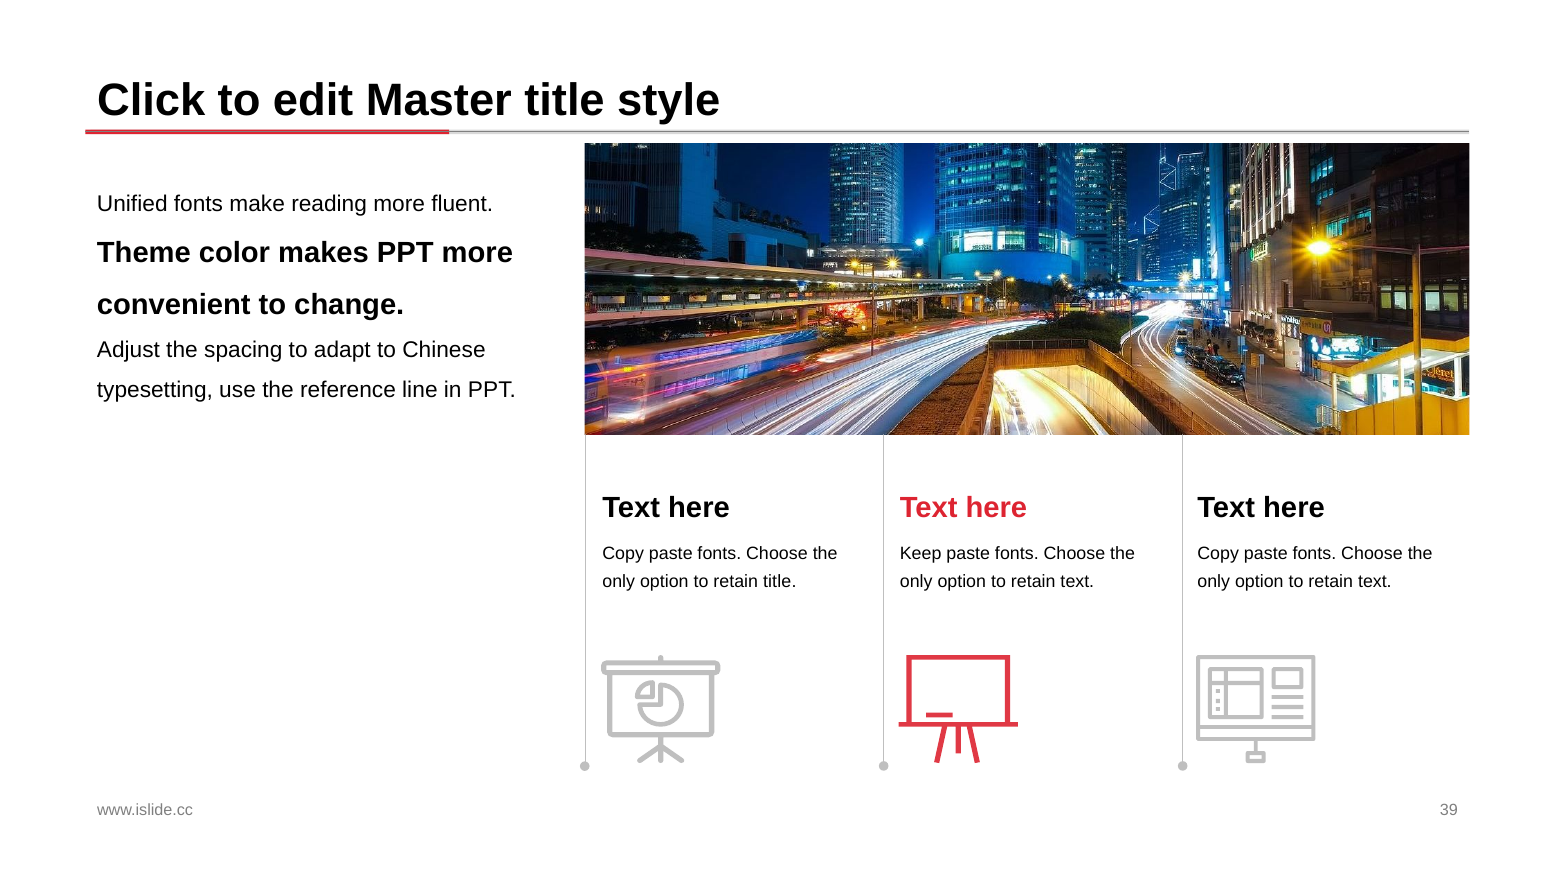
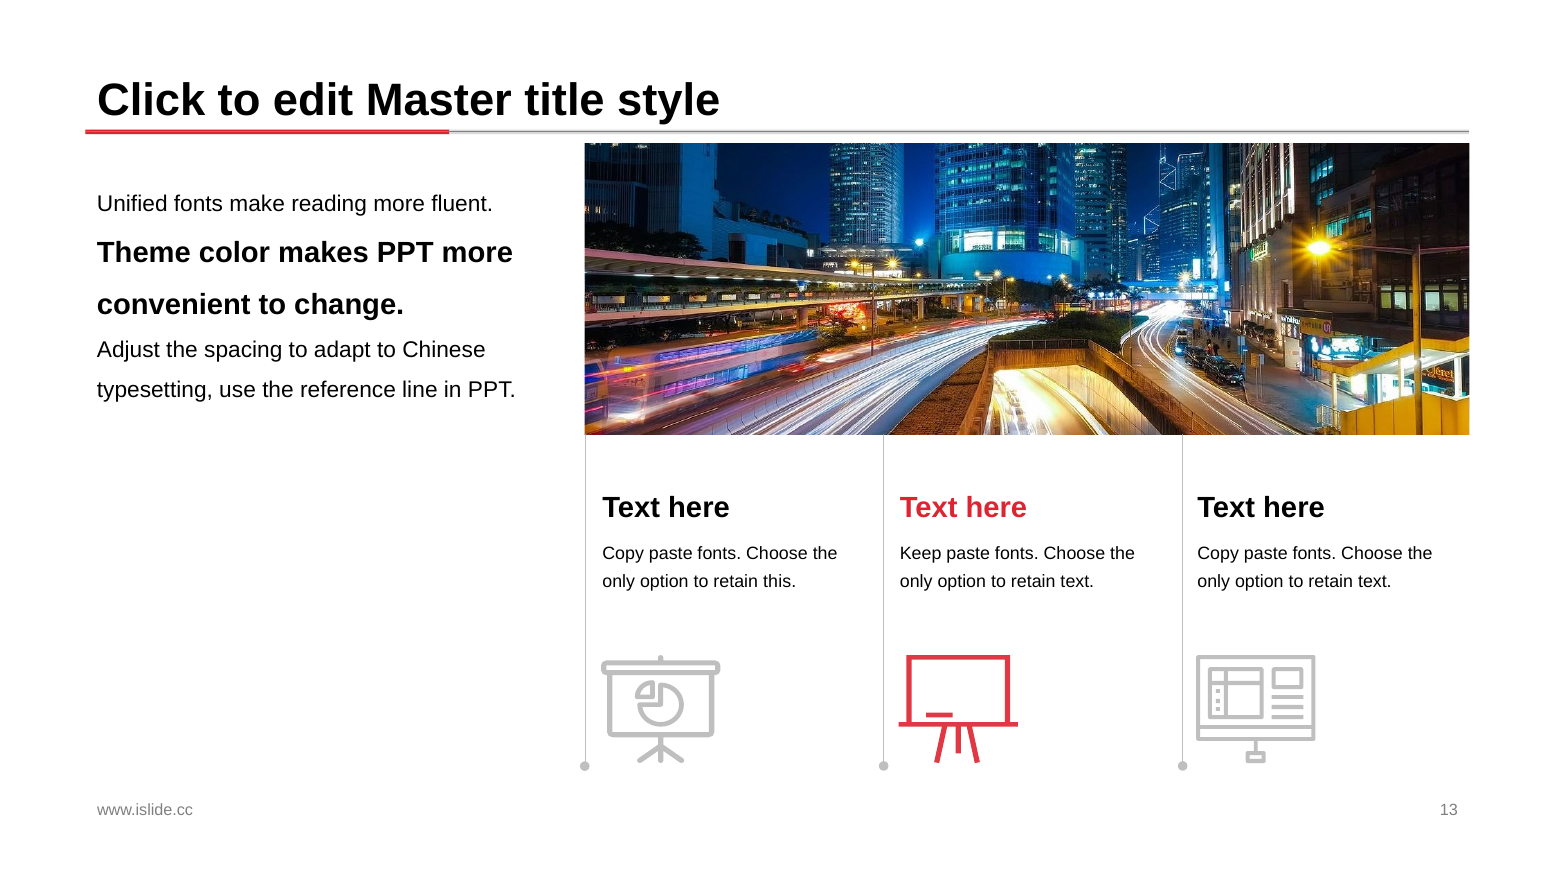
retain title: title -> this (780, 581)
39: 39 -> 13 (1449, 810)
